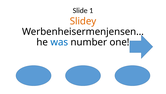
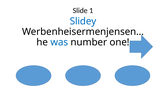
Slidey colour: orange -> blue (83, 21)
